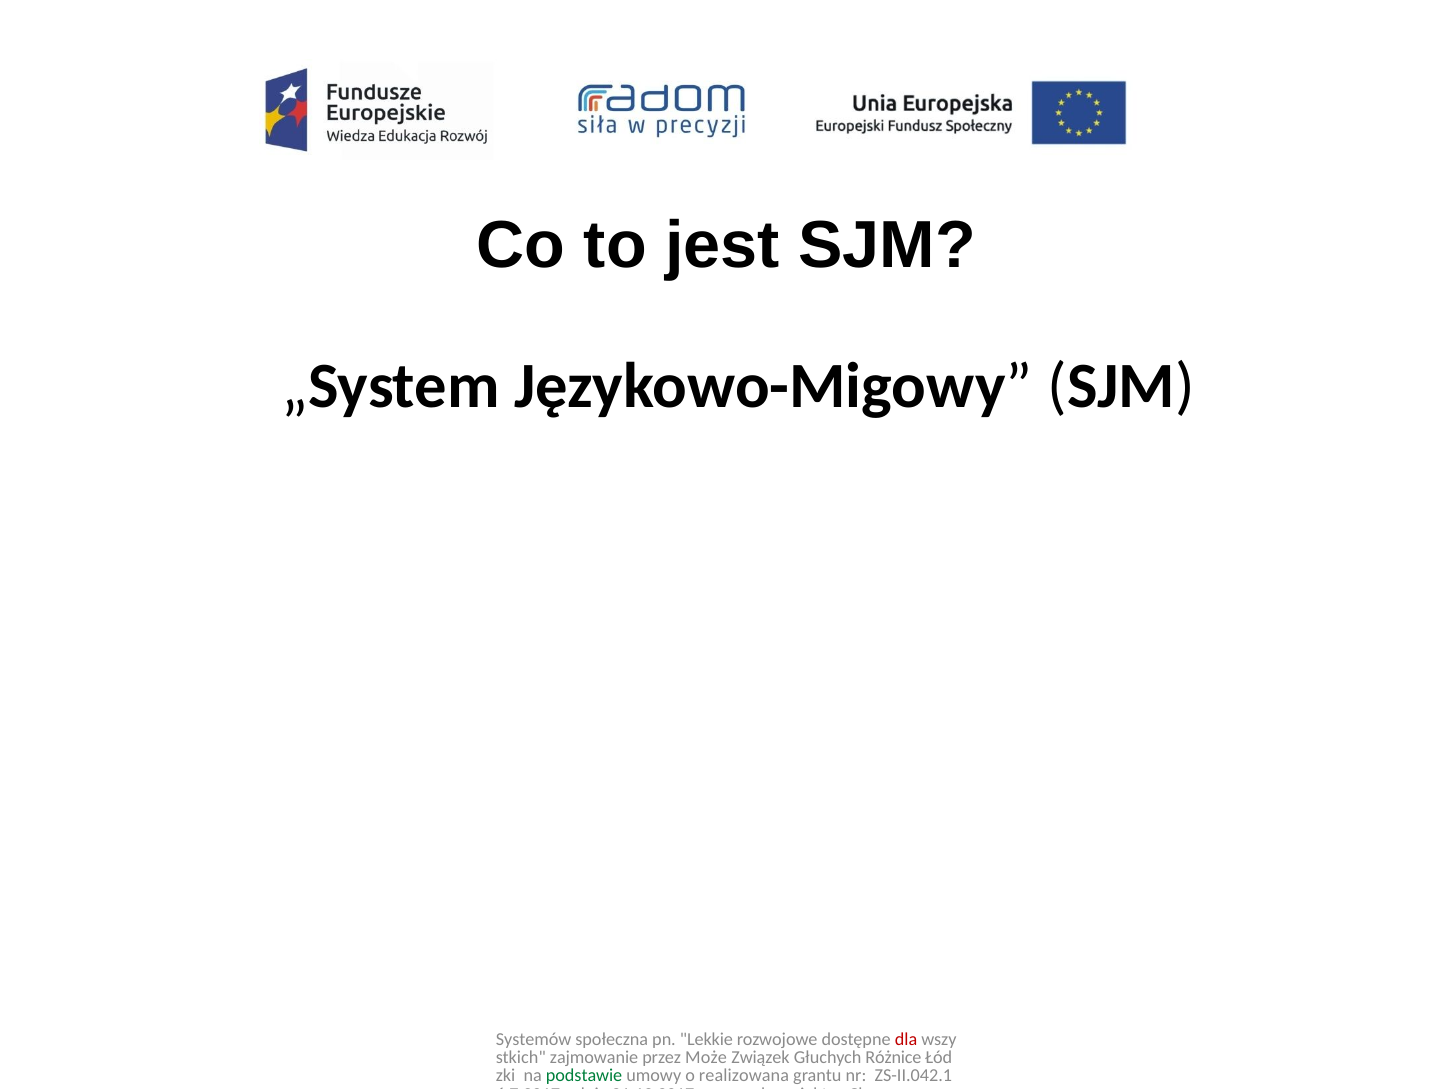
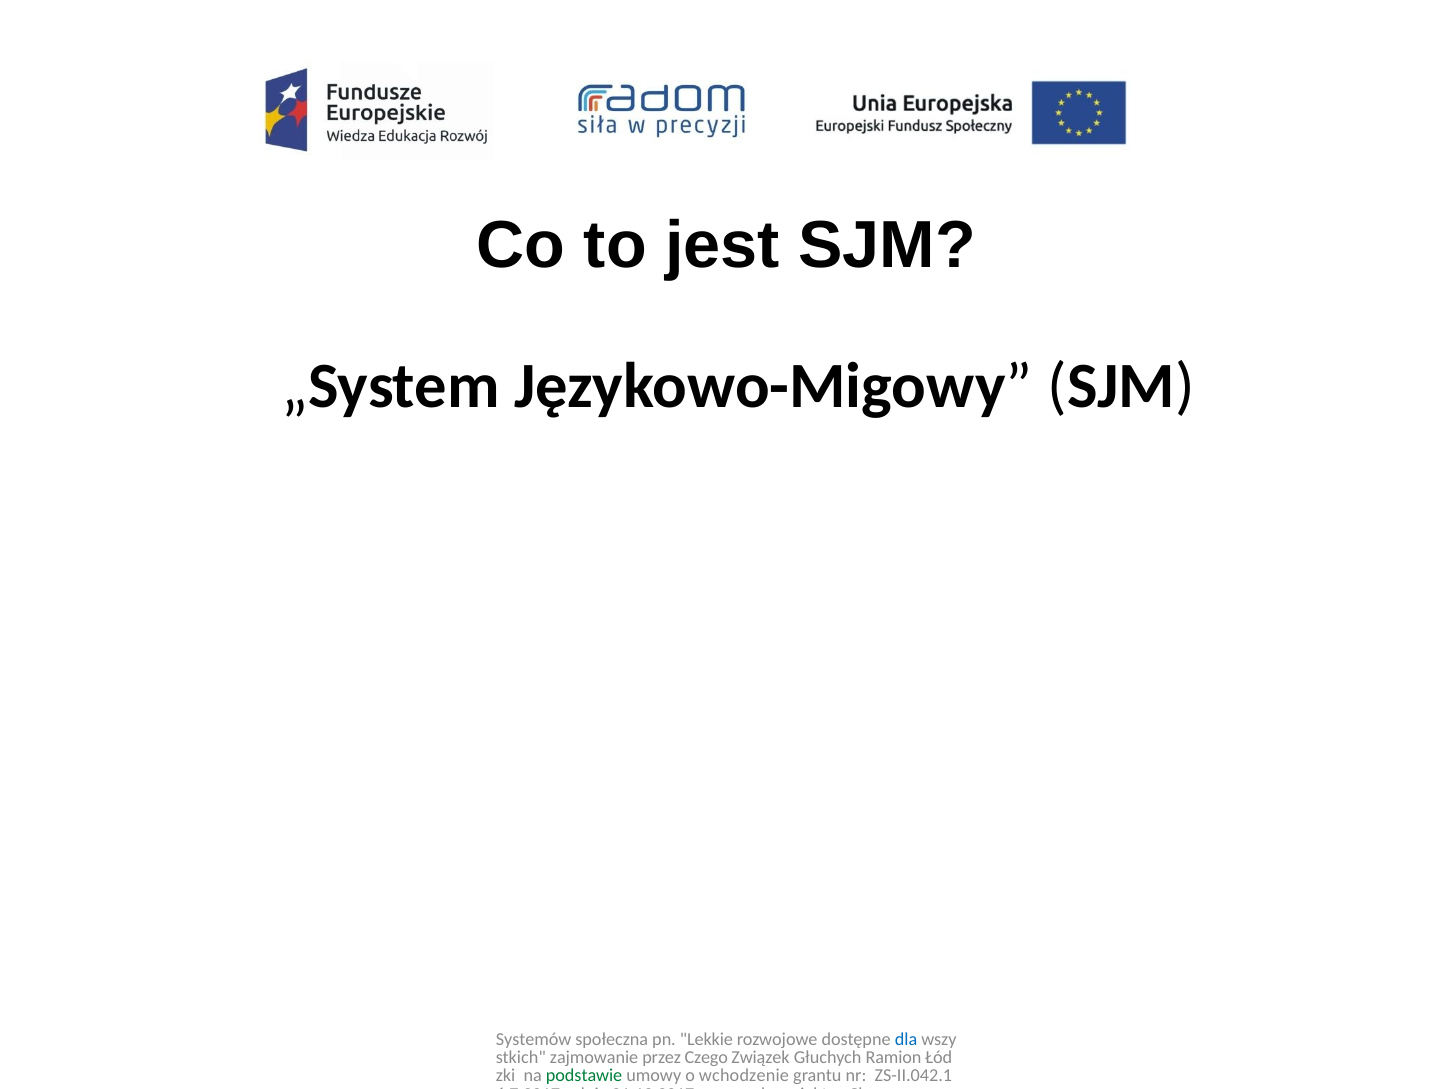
dla colour: red -> blue (906, 1040)
Może: Może -> Czego (706, 1058)
Różnice: Różnice -> Ramion (893, 1058)
realizowana: realizowana -> wchodzenie (744, 1077)
